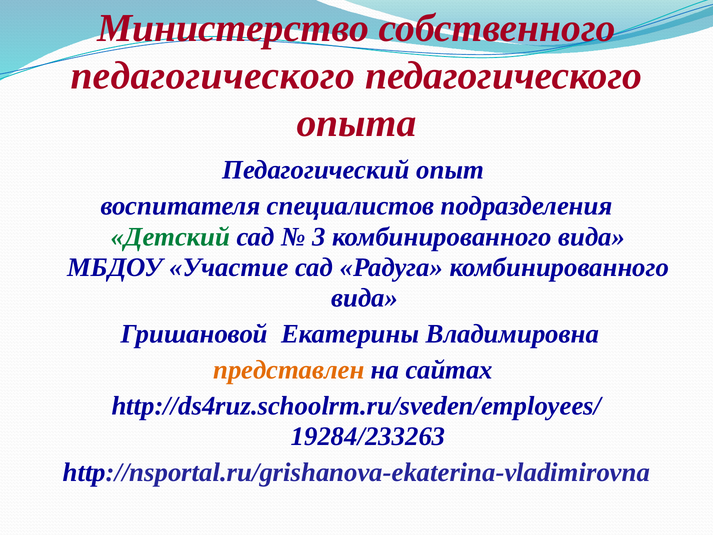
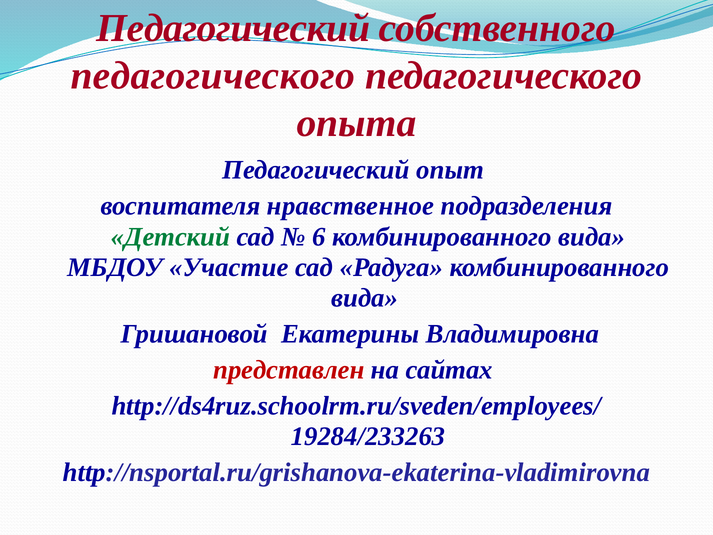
Министерство: Министерство -> Педагогический (233, 28)
специалистов: специалистов -> нравственное (351, 206)
3: 3 -> 6 (319, 237)
представлен colour: orange -> red (289, 370)
